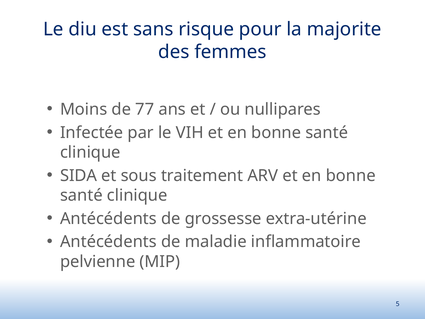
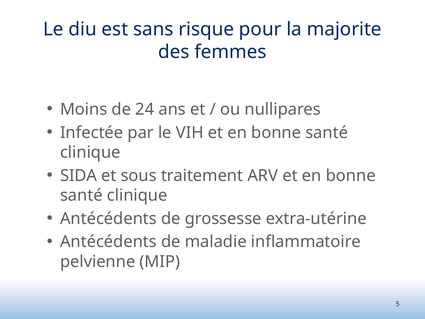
77: 77 -> 24 (145, 109)
